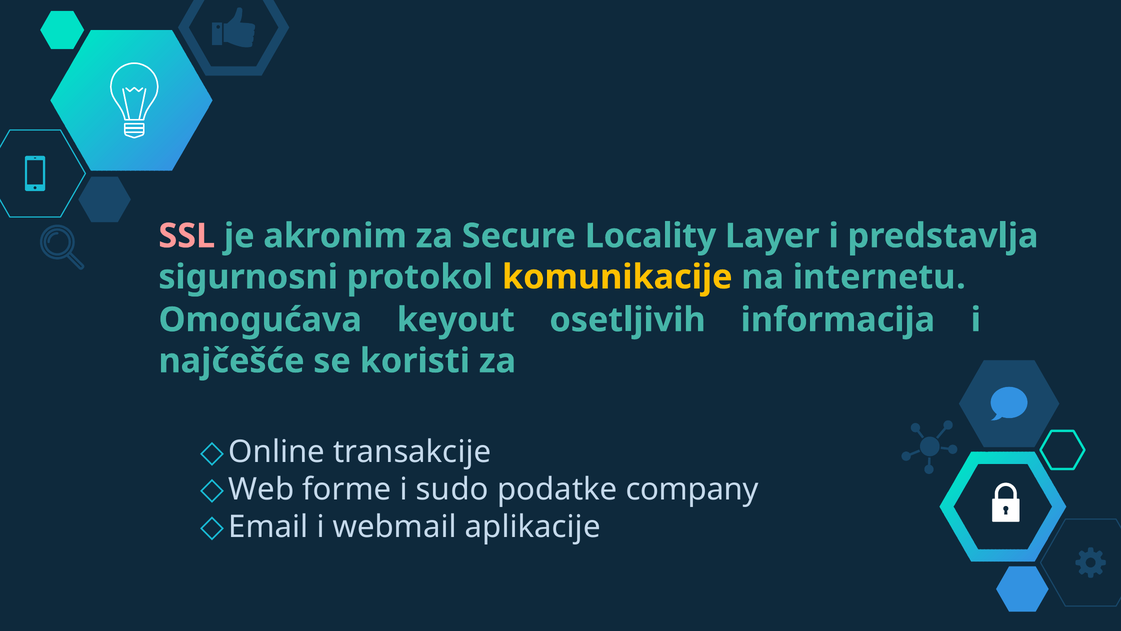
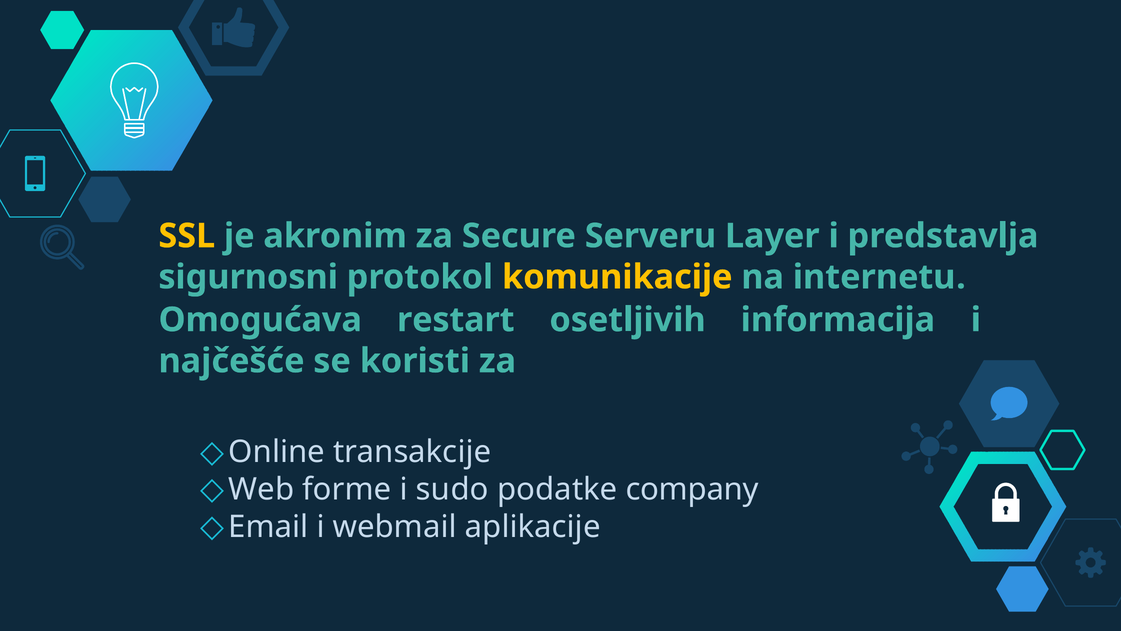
SSL colour: pink -> yellow (187, 236)
Locality: Locality -> Serveru (650, 236)
keyout: keyout -> restart (456, 320)
